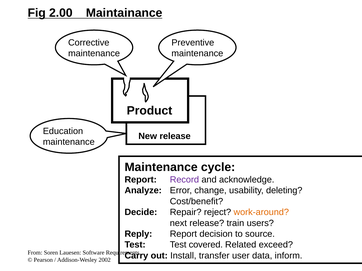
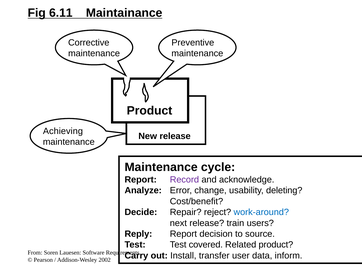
2.00: 2.00 -> 6.11 (61, 13)
Education: Education -> Achieving (63, 131)
work-around colour: orange -> blue (261, 213)
Related exceed: exceed -> product (276, 245)
